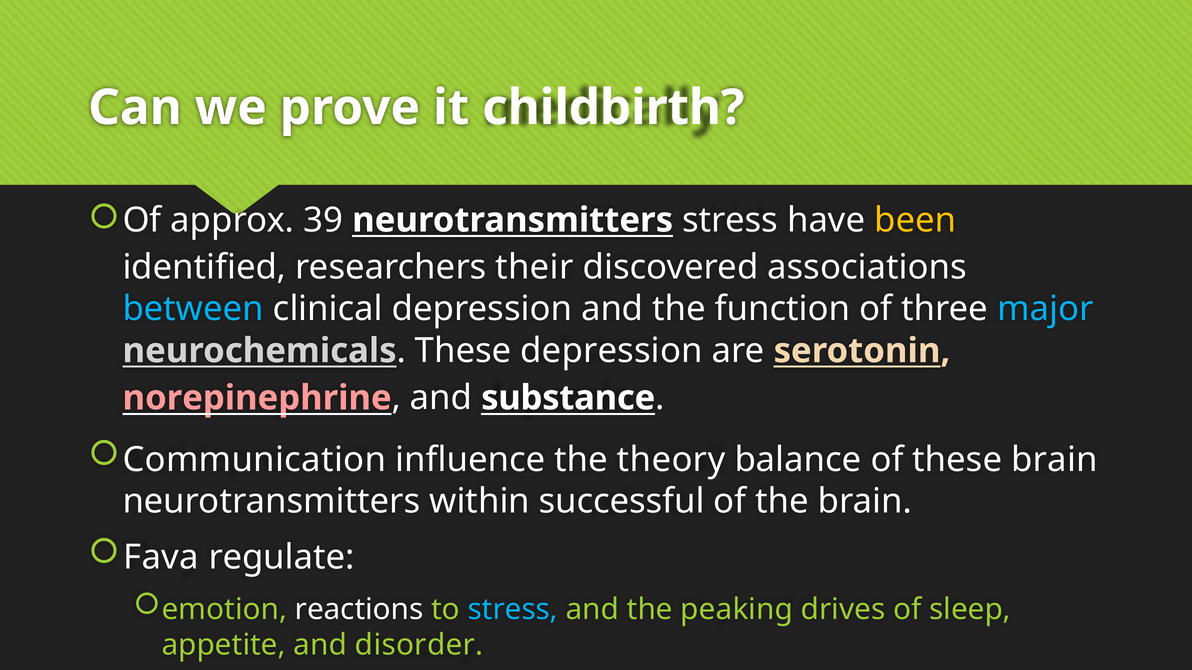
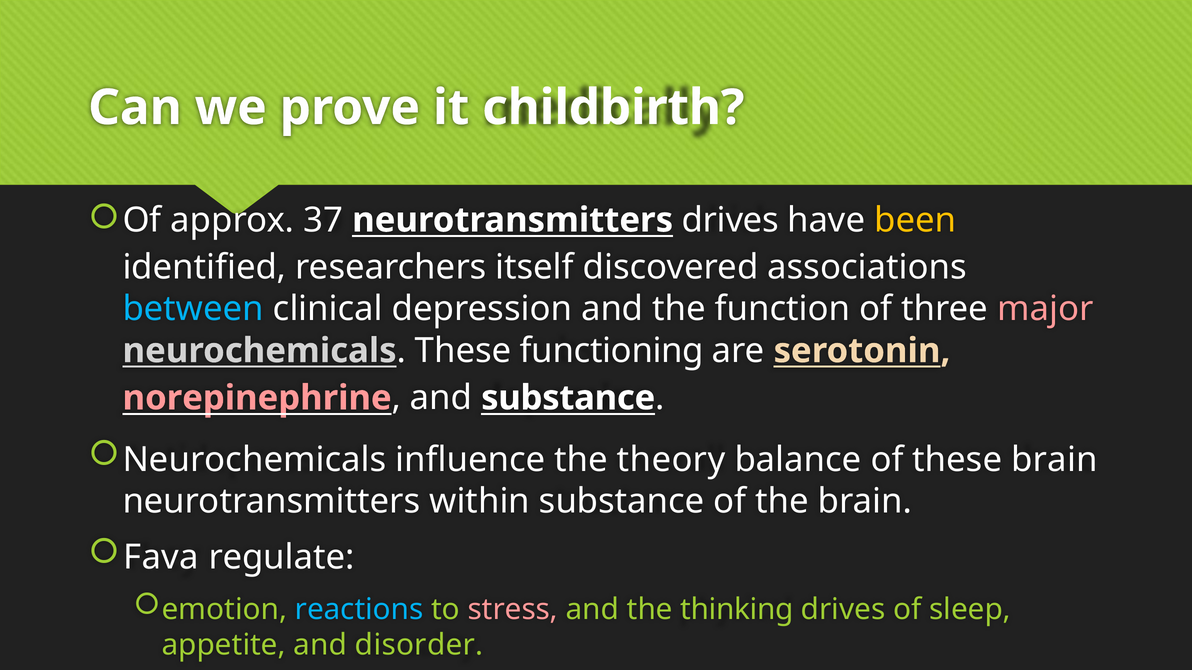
39: 39 -> 37 (323, 220)
neurotransmitters stress: stress -> drives (730, 220)
their: their -> itself (535, 267)
major colour: light blue -> pink (1045, 309)
These depression: depression -> functioning (612, 351)
Communication: Communication -> Neurochemicals (254, 460)
within successful: successful -> substance (622, 502)
reactions colour: white -> light blue (359, 610)
stress colour: light blue -> pink (513, 610)
peaking: peaking -> thinking (737, 610)
